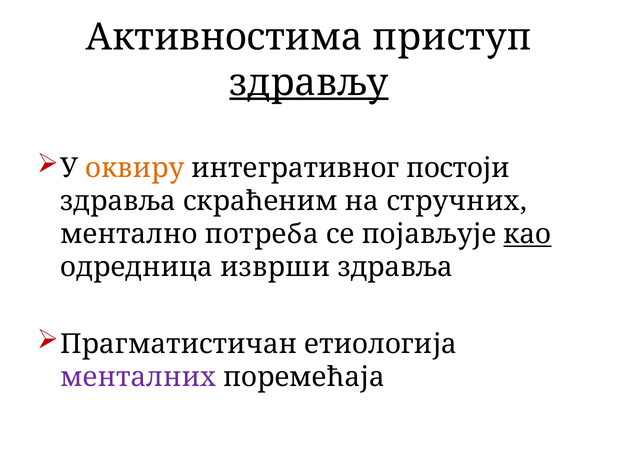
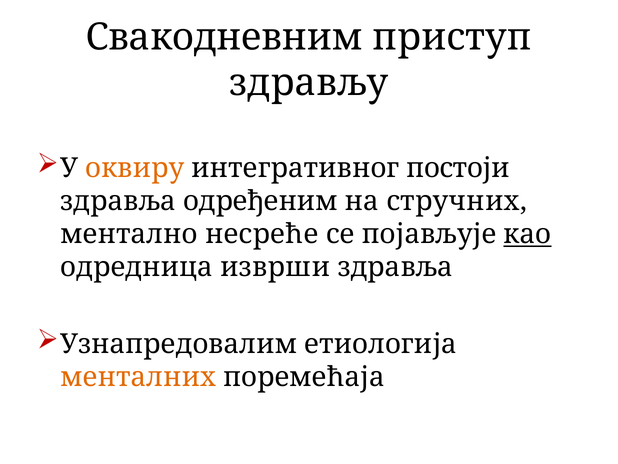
Активностима: Активностима -> Свакодневним (224, 37)
здрављу underline: present -> none (309, 82)
скраћеним: скраћеним -> одређеним (260, 201)
потреба: потреба -> несреће (262, 234)
Прагматистичан: Прагматистичан -> Узнапредовалим (179, 344)
менталних colour: purple -> orange (138, 377)
